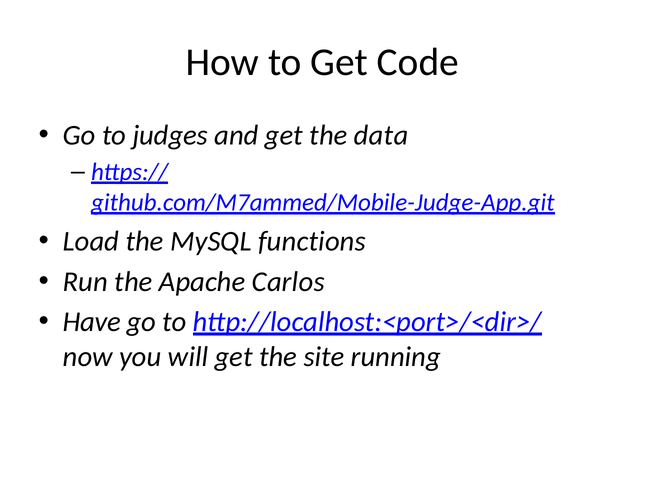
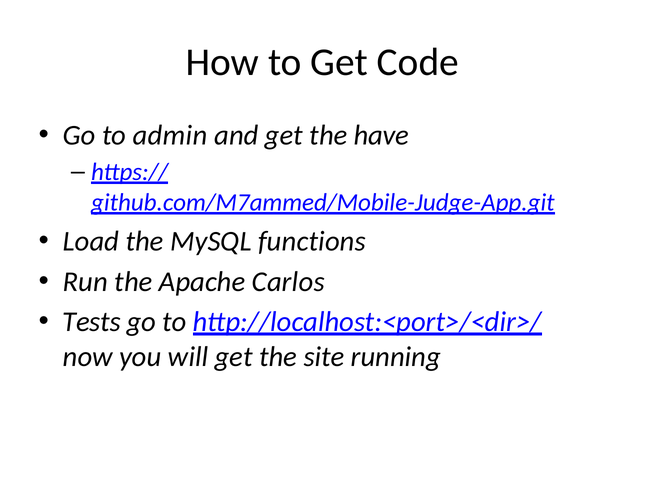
judges: judges -> admin (170, 135)
data: data -> have (381, 135)
Have: Have -> Tests (92, 322)
